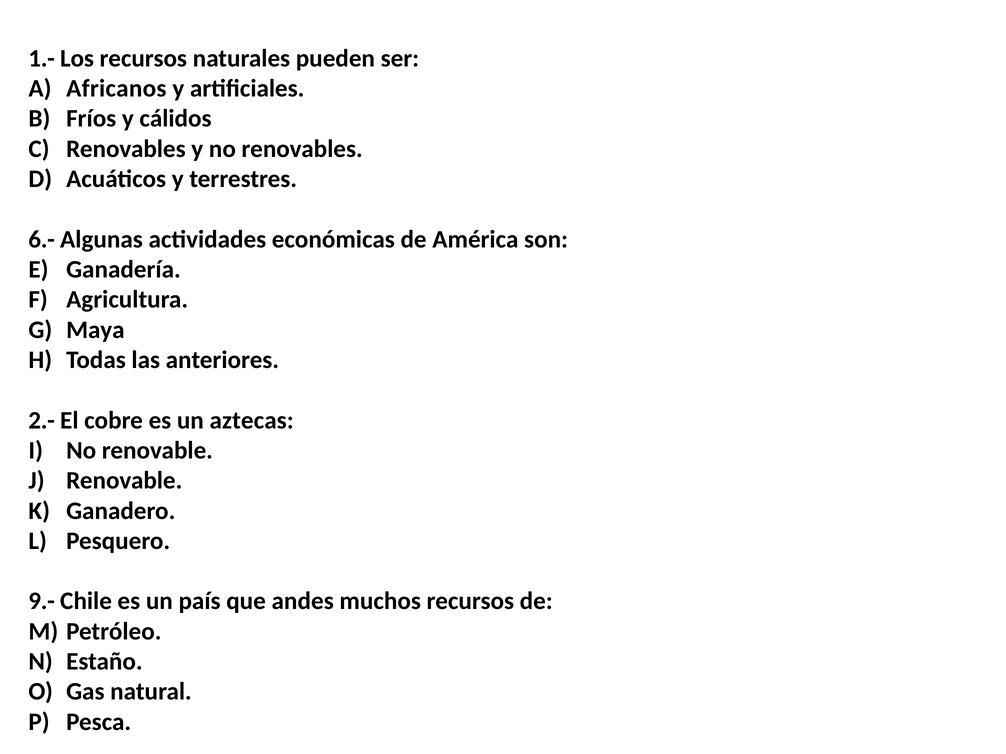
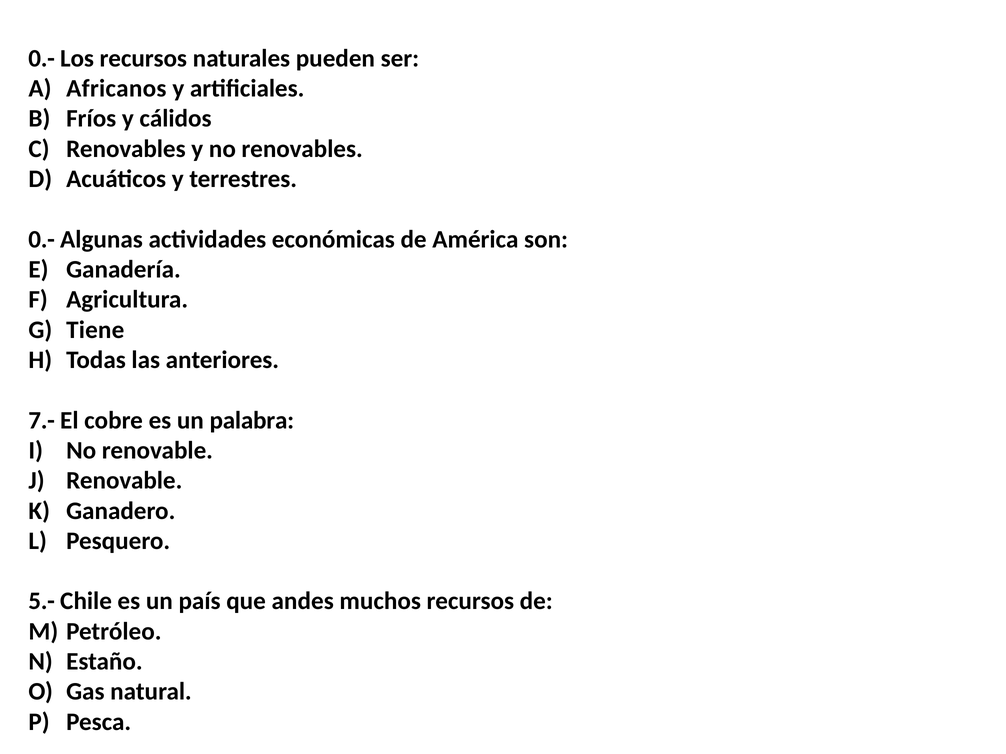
1.-: 1.- -> 0.- (42, 58)
6.-: 6.- -> 0.- (42, 239)
Maya: Maya -> Tiene (95, 330)
2.-: 2.- -> 7.- (42, 421)
aztecas: aztecas -> palabra (252, 421)
9.-: 9.- -> 5.- (42, 602)
